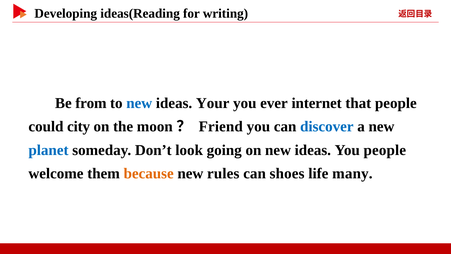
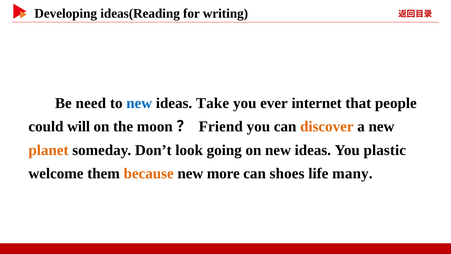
from: from -> need (91, 103)
Your: Your -> Take (213, 103)
city: city -> will (79, 126)
discover colour: blue -> orange (327, 126)
planet colour: blue -> orange (48, 150)
You people: people -> plastic (385, 150)
rules: rules -> more (223, 173)
